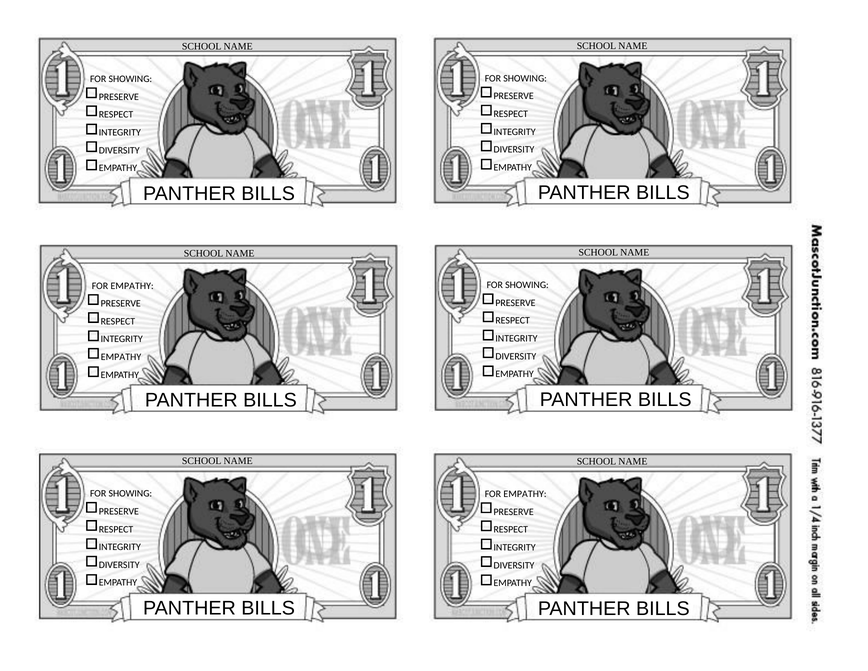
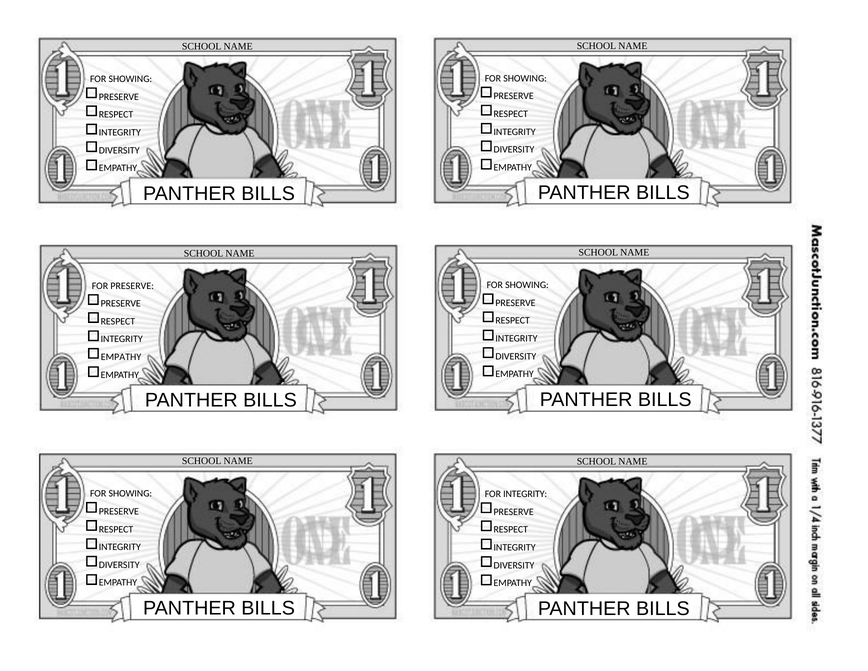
EMPATHY: EMPATHY -> PRESERVE (132, 286)
EMPATHY: EMPATHY -> INTEGRITY (525, 494)
